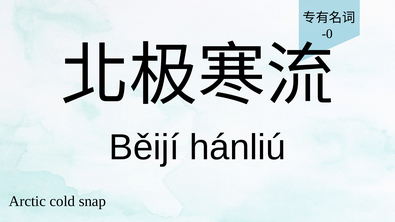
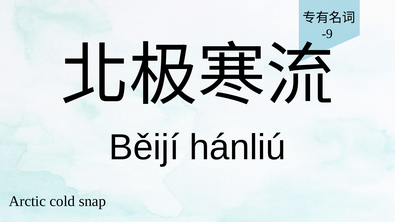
-0: -0 -> -9 (327, 34)
